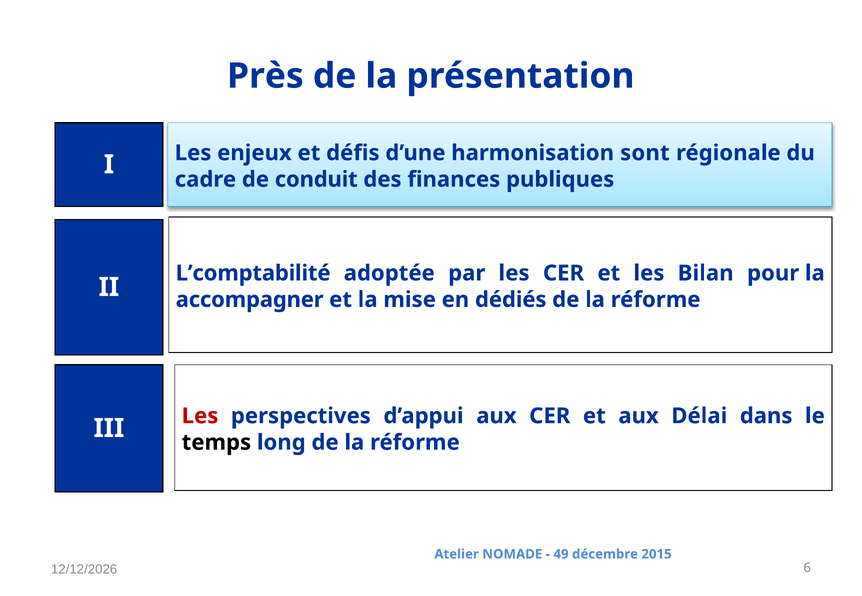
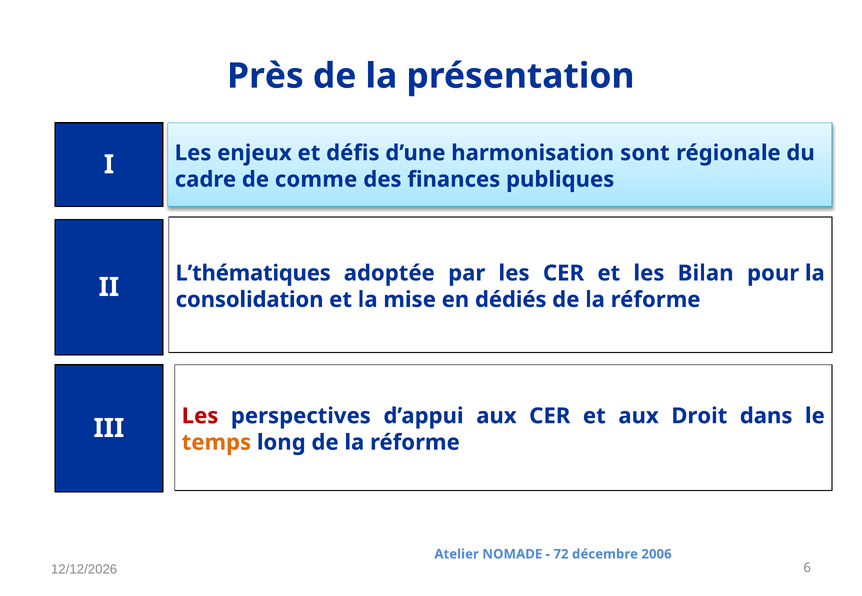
conduit: conduit -> comme (316, 180)
L’comptabilité: L’comptabilité -> L’thématiques (253, 274)
accompagner: accompagner -> consolidation (250, 300)
Délai: Délai -> Droit (699, 416)
temps colour: black -> orange (216, 443)
49: 49 -> 72 (561, 555)
2015: 2015 -> 2006 (657, 555)
